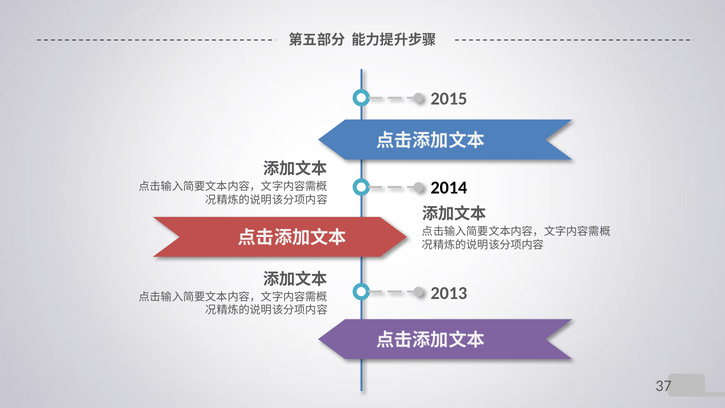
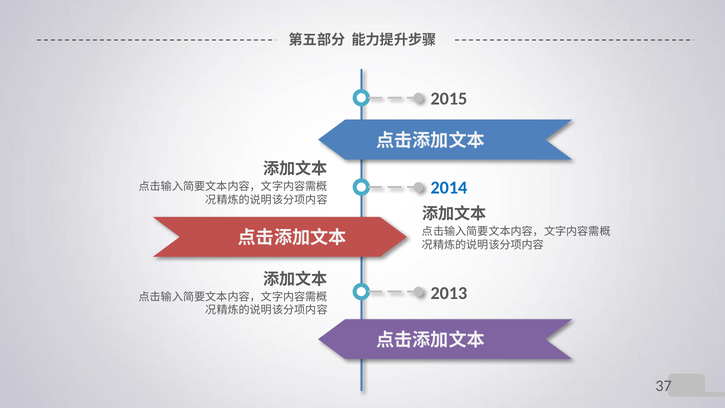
2014 colour: black -> blue (449, 188)
